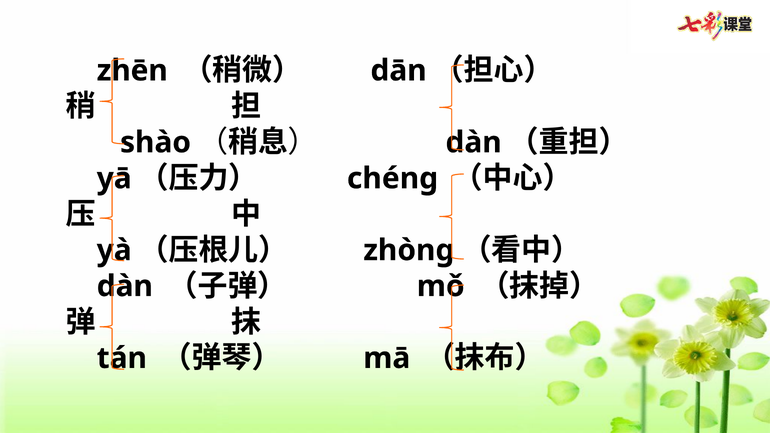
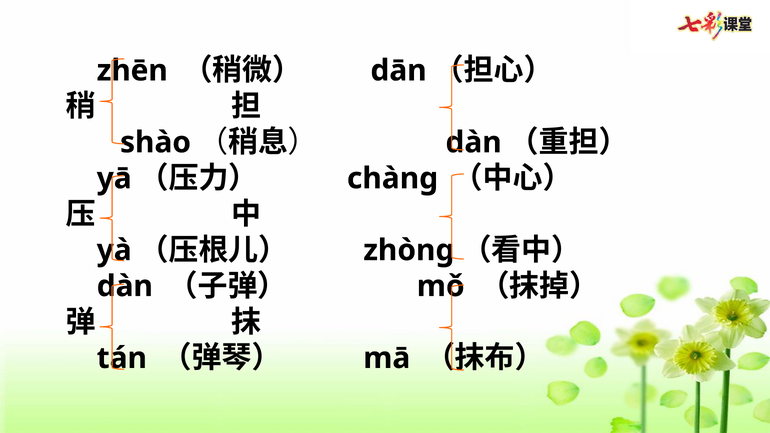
chéng: chéng -> chàng (393, 178)
